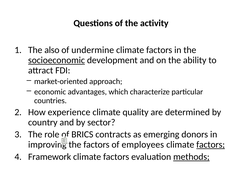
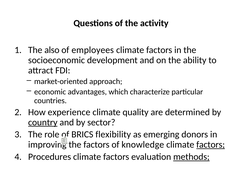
undermine: undermine -> employees (93, 50)
socioeconomic underline: present -> none (57, 60)
country underline: none -> present (43, 122)
contracts: contracts -> flexibility (113, 134)
employees: employees -> knowledge (143, 144)
Framework: Framework -> Procedures (50, 156)
